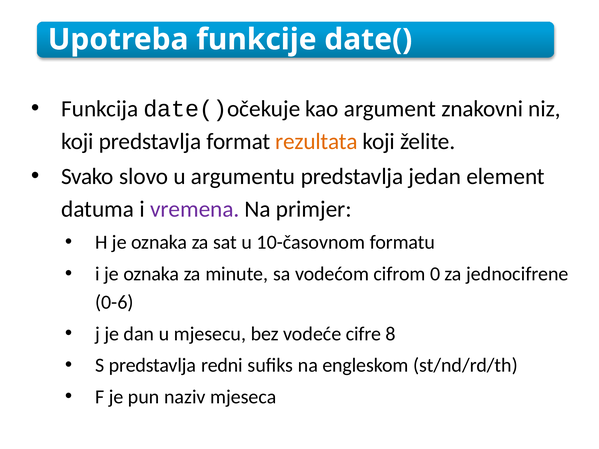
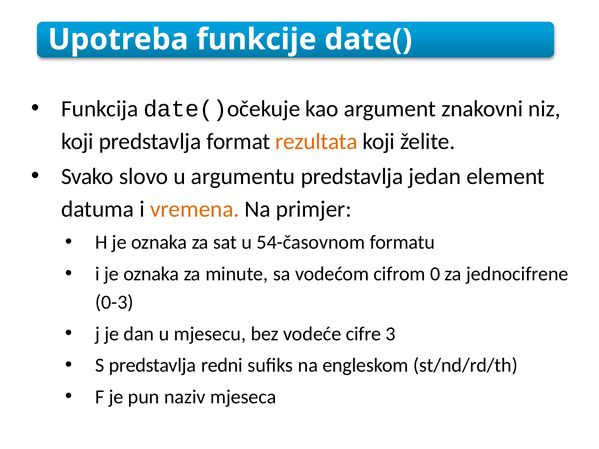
vremena colour: purple -> orange (195, 209)
10-časovnom: 10-časovnom -> 54-časovnom (311, 242)
0-6: 0-6 -> 0-3 (114, 302)
8: 8 -> 3 (391, 334)
